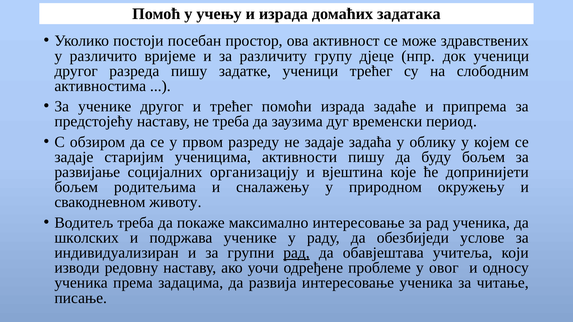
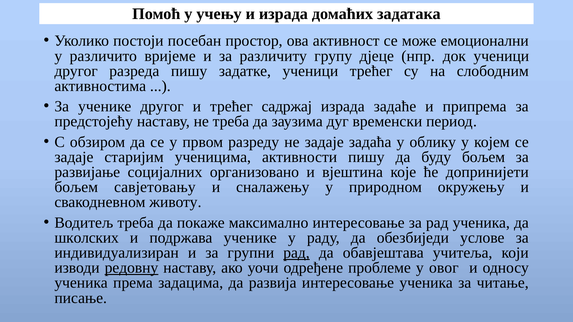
здравствених: здравствених -> емоционални (485, 41)
помоћи: помоћи -> садржај (287, 107)
организацију: организацију -> организовано (254, 172)
родитељима: родитељима -> савјетовању (155, 187)
редовну underline: none -> present (131, 268)
